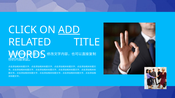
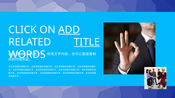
TITLE underline: none -> present (87, 42)
